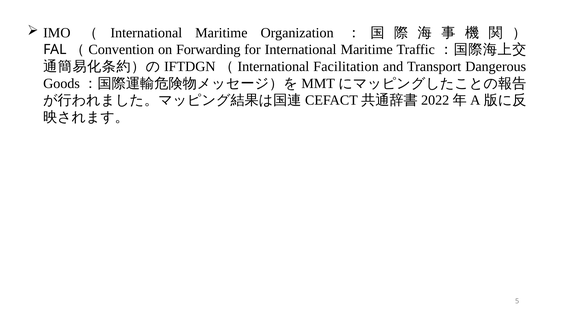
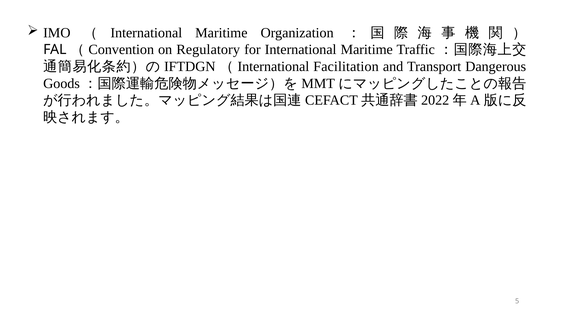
Forwarding: Forwarding -> Regulatory (208, 50)
